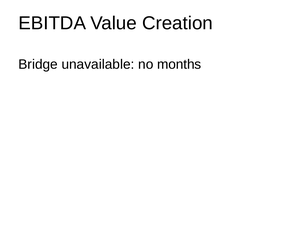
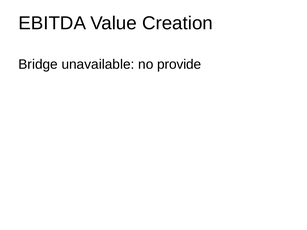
months: months -> provide (179, 64)
